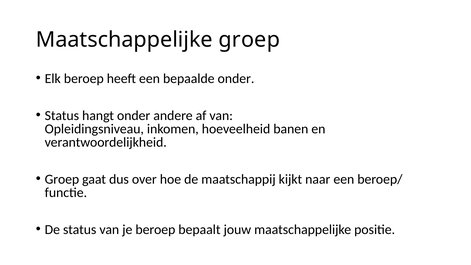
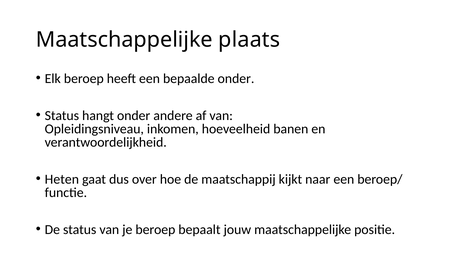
Maatschappelijke groep: groep -> plaats (249, 40)
Groep: Groep -> Heten (62, 179)
